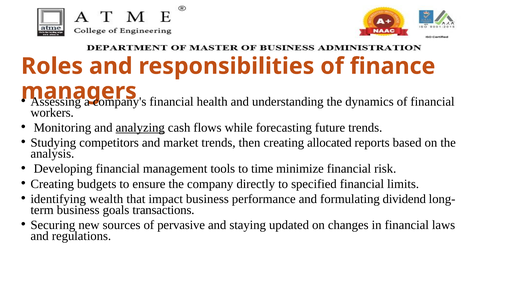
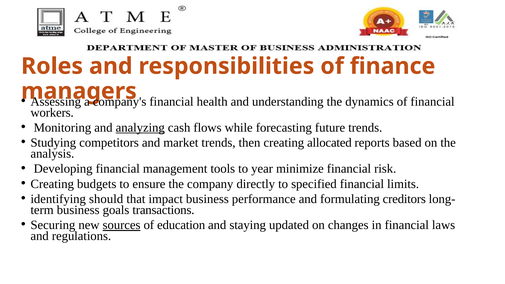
time: time -> year (262, 169)
wealth: wealth -> should (106, 199)
dividend: dividend -> creditors (404, 199)
sources underline: none -> present (122, 225)
pervasive: pervasive -> education (181, 225)
